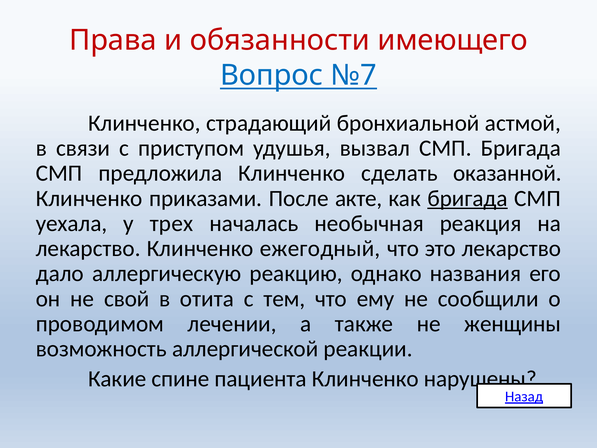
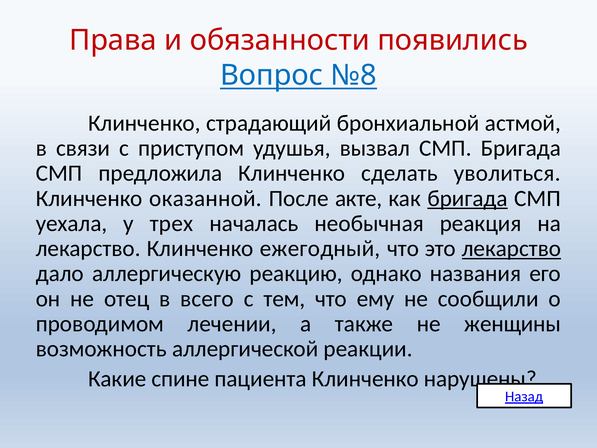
имеющего: имеющего -> появились (453, 40)
№7: №7 -> №8 (354, 75)
оказанной: оказанной -> уволиться (507, 173)
приказами: приказами -> оказанной (206, 198)
лекарство underline: none -> present (511, 248)
свой: свой -> отец (127, 299)
отита: отита -> всего (207, 299)
